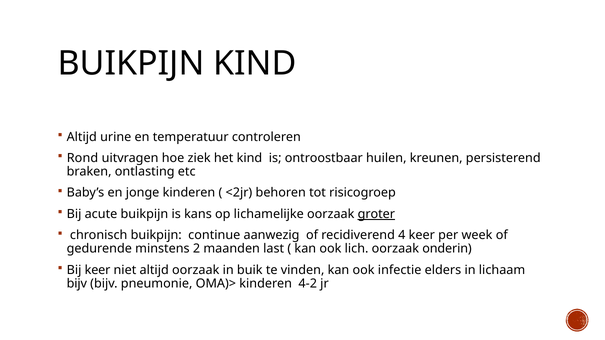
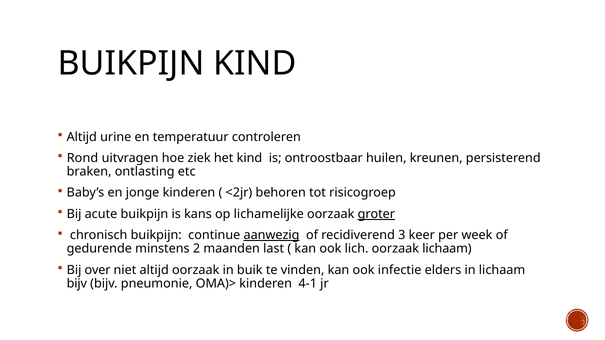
aanwezig underline: none -> present (272, 235)
4: 4 -> 3 (402, 235)
oorzaak onderin: onderin -> lichaam (447, 249)
Bij keer: keer -> over (98, 270)
4-2: 4-2 -> 4-1 (308, 284)
